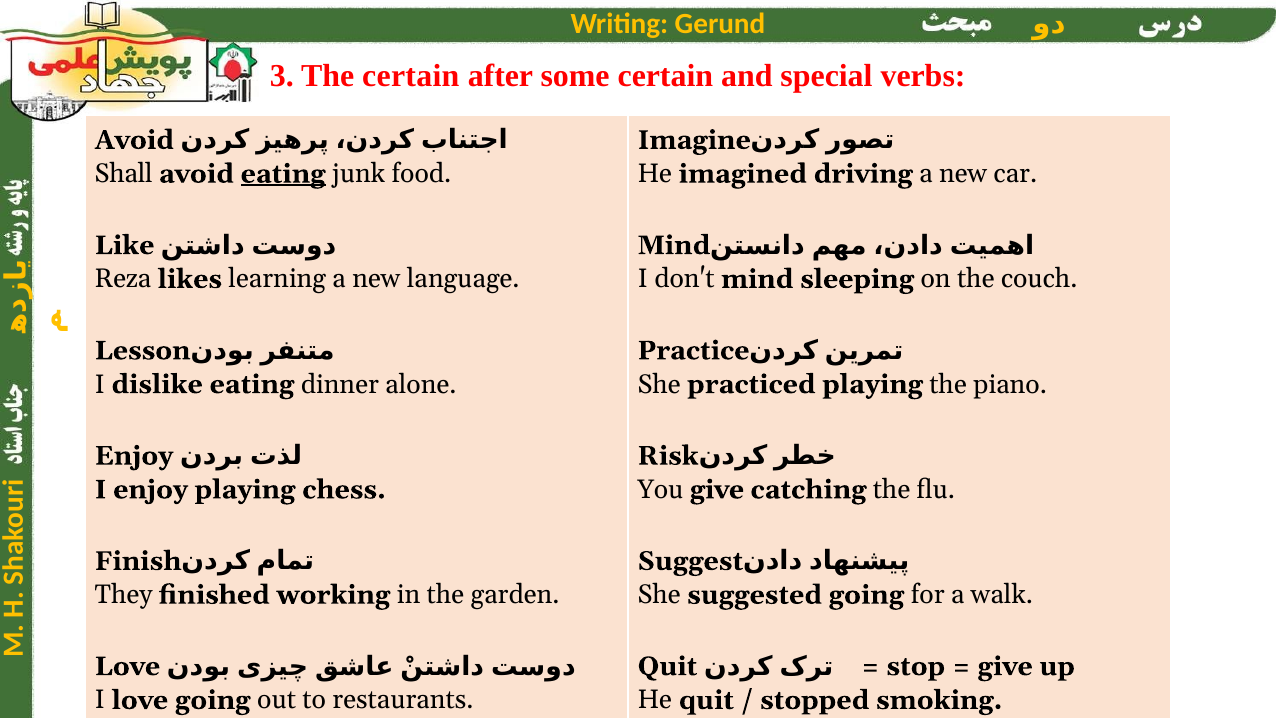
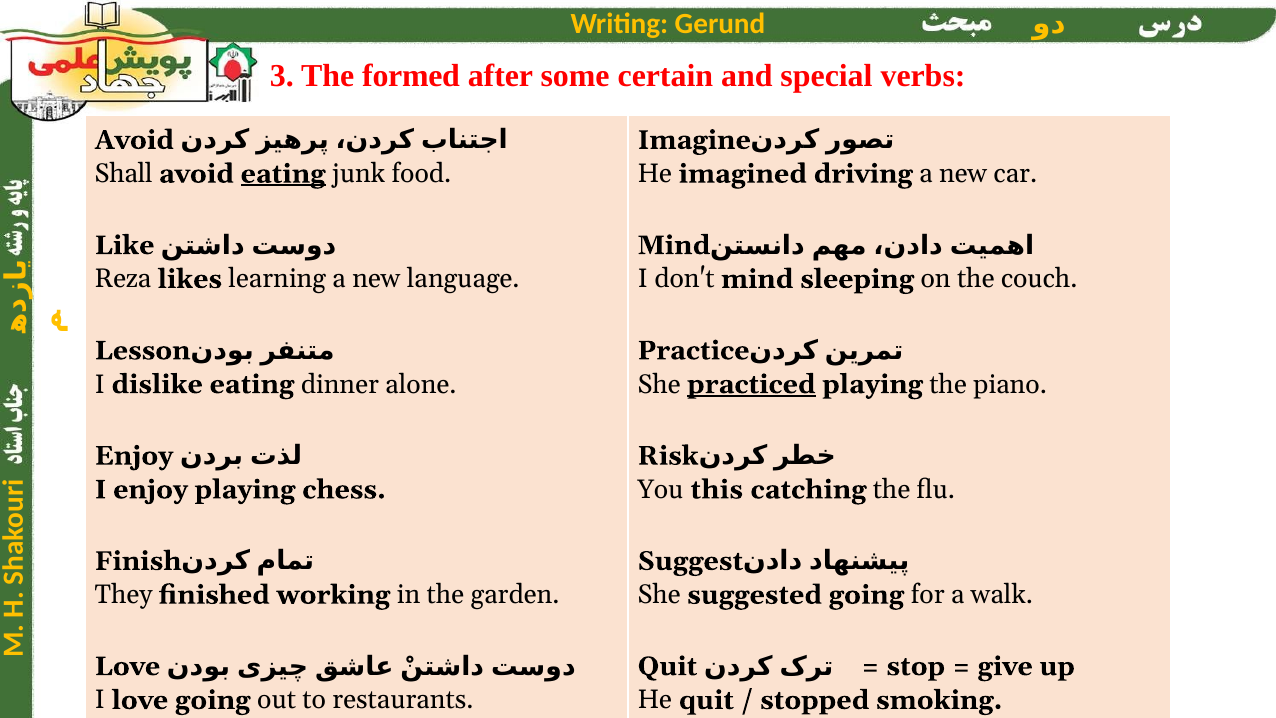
The certain: certain -> formed (411, 76)
practiced underline: none -> present (751, 384)
You give: give -> this (717, 489)
